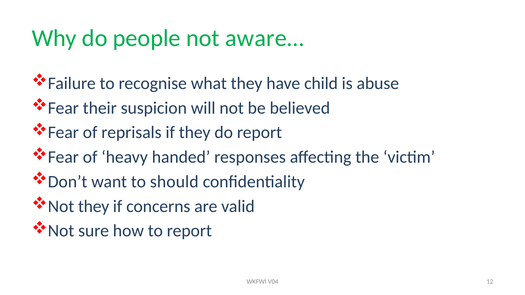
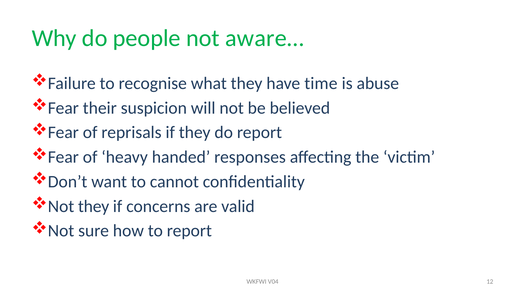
child: child -> time (321, 83)
should: should -> cannot (174, 182)
